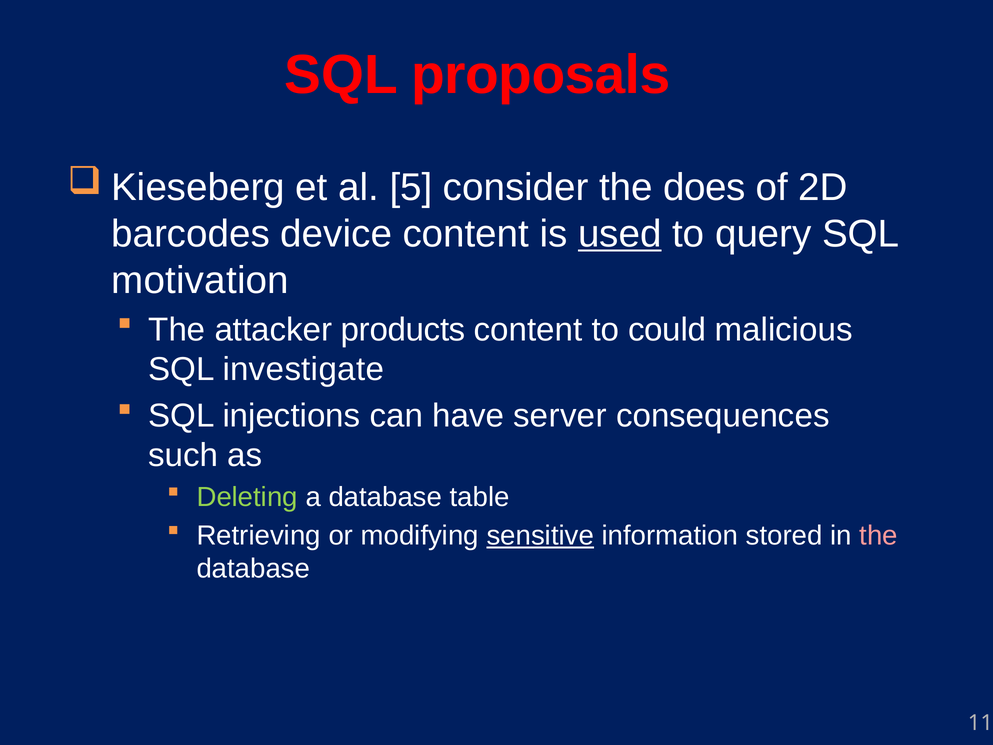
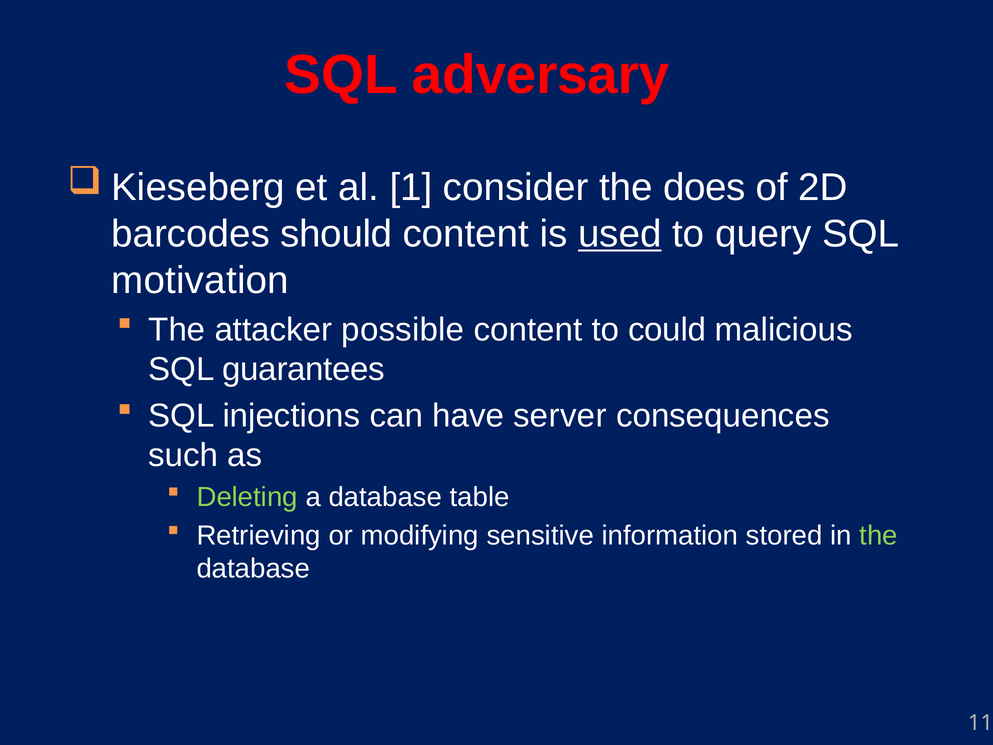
proposals: proposals -> adversary (541, 75)
5: 5 -> 1 (411, 187)
device: device -> should (336, 234)
products: products -> possible (403, 329)
investigate: investigate -> guarantees (304, 369)
sensitive underline: present -> none (540, 535)
the colour: pink -> light green (879, 535)
